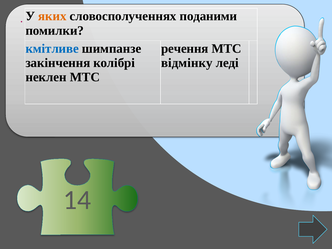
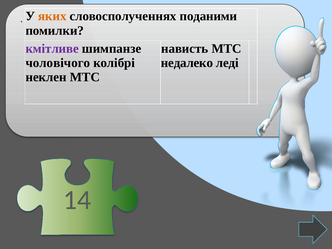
кмітливе colour: blue -> purple (52, 49)
речення: речення -> нависть (185, 49)
закінчення: закінчення -> чоловічого (58, 63)
відмінку: відмінку -> недалеко (187, 63)
